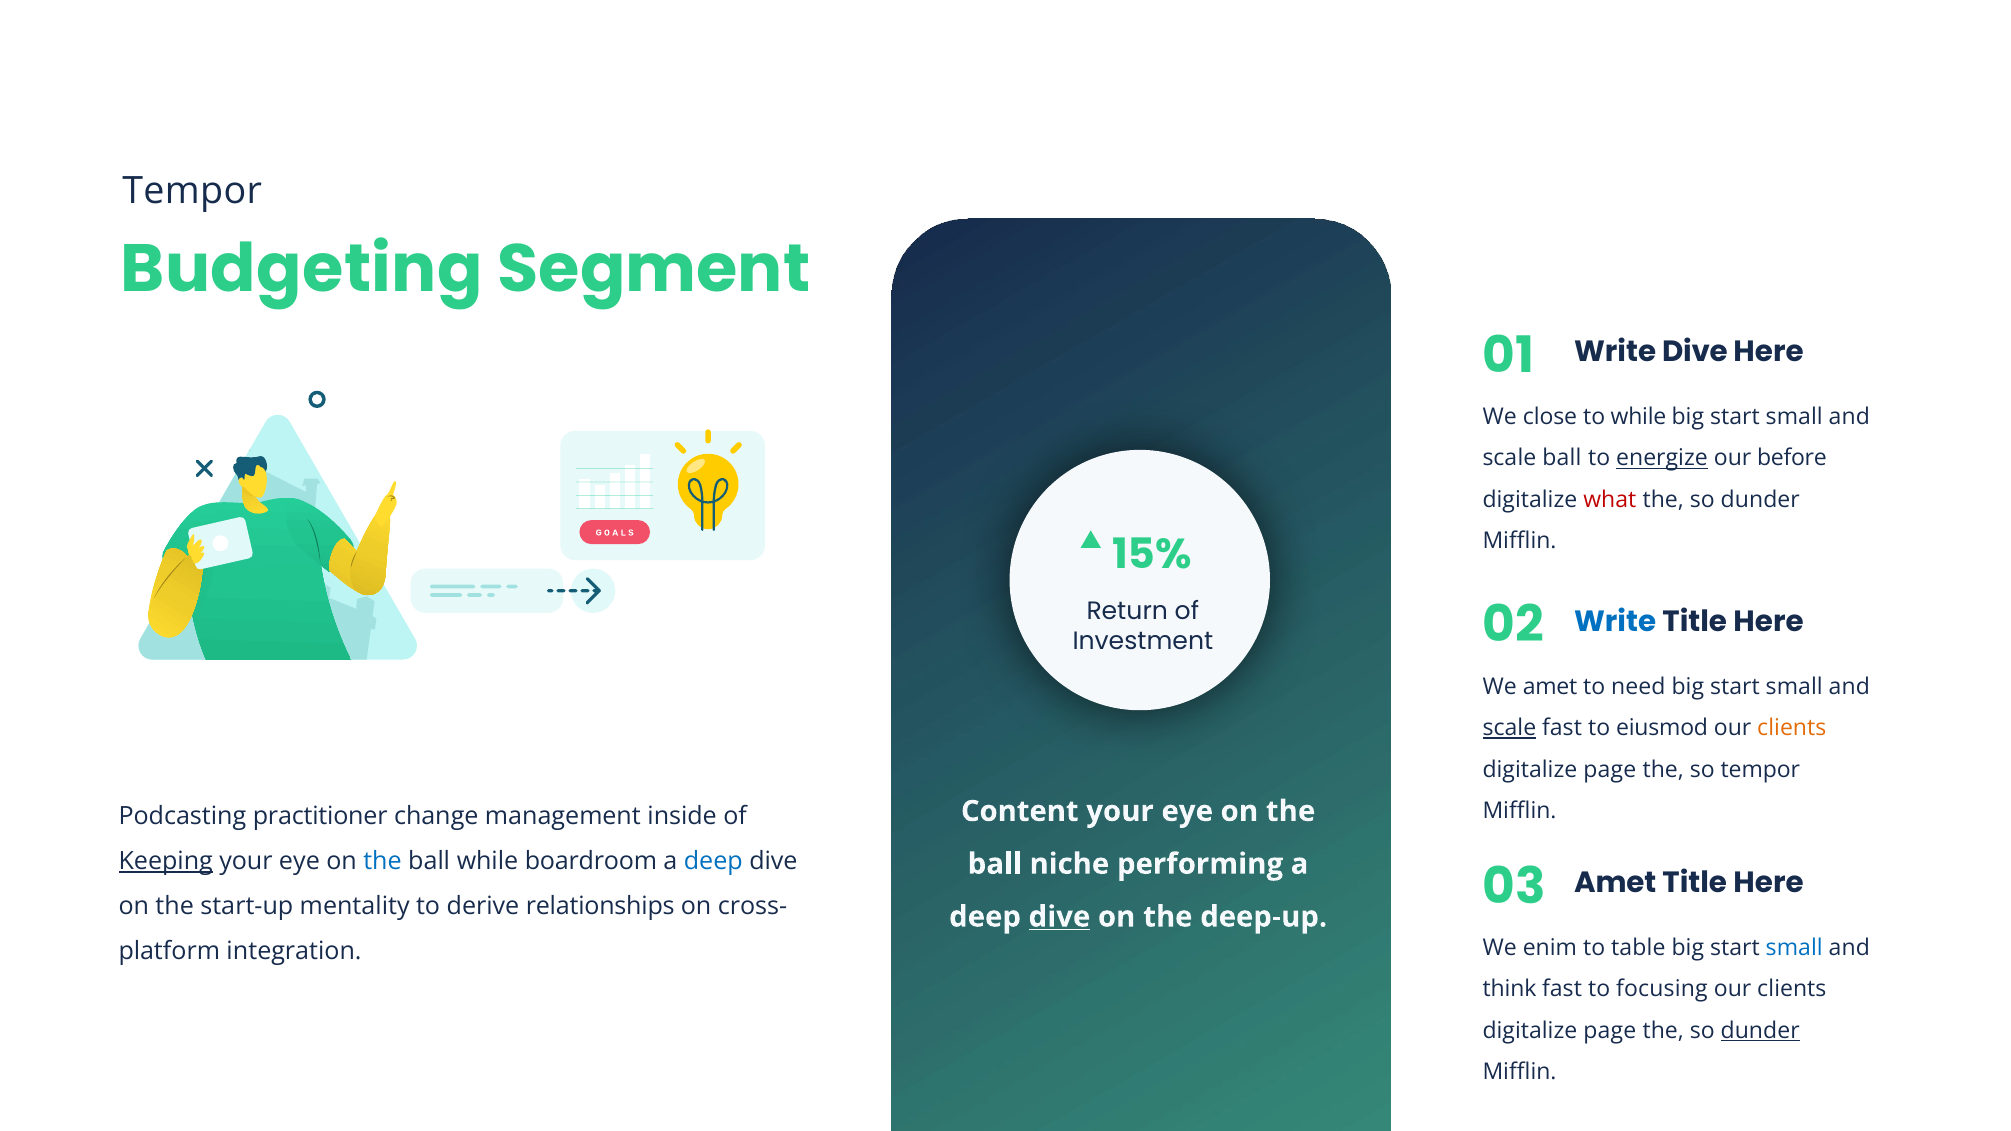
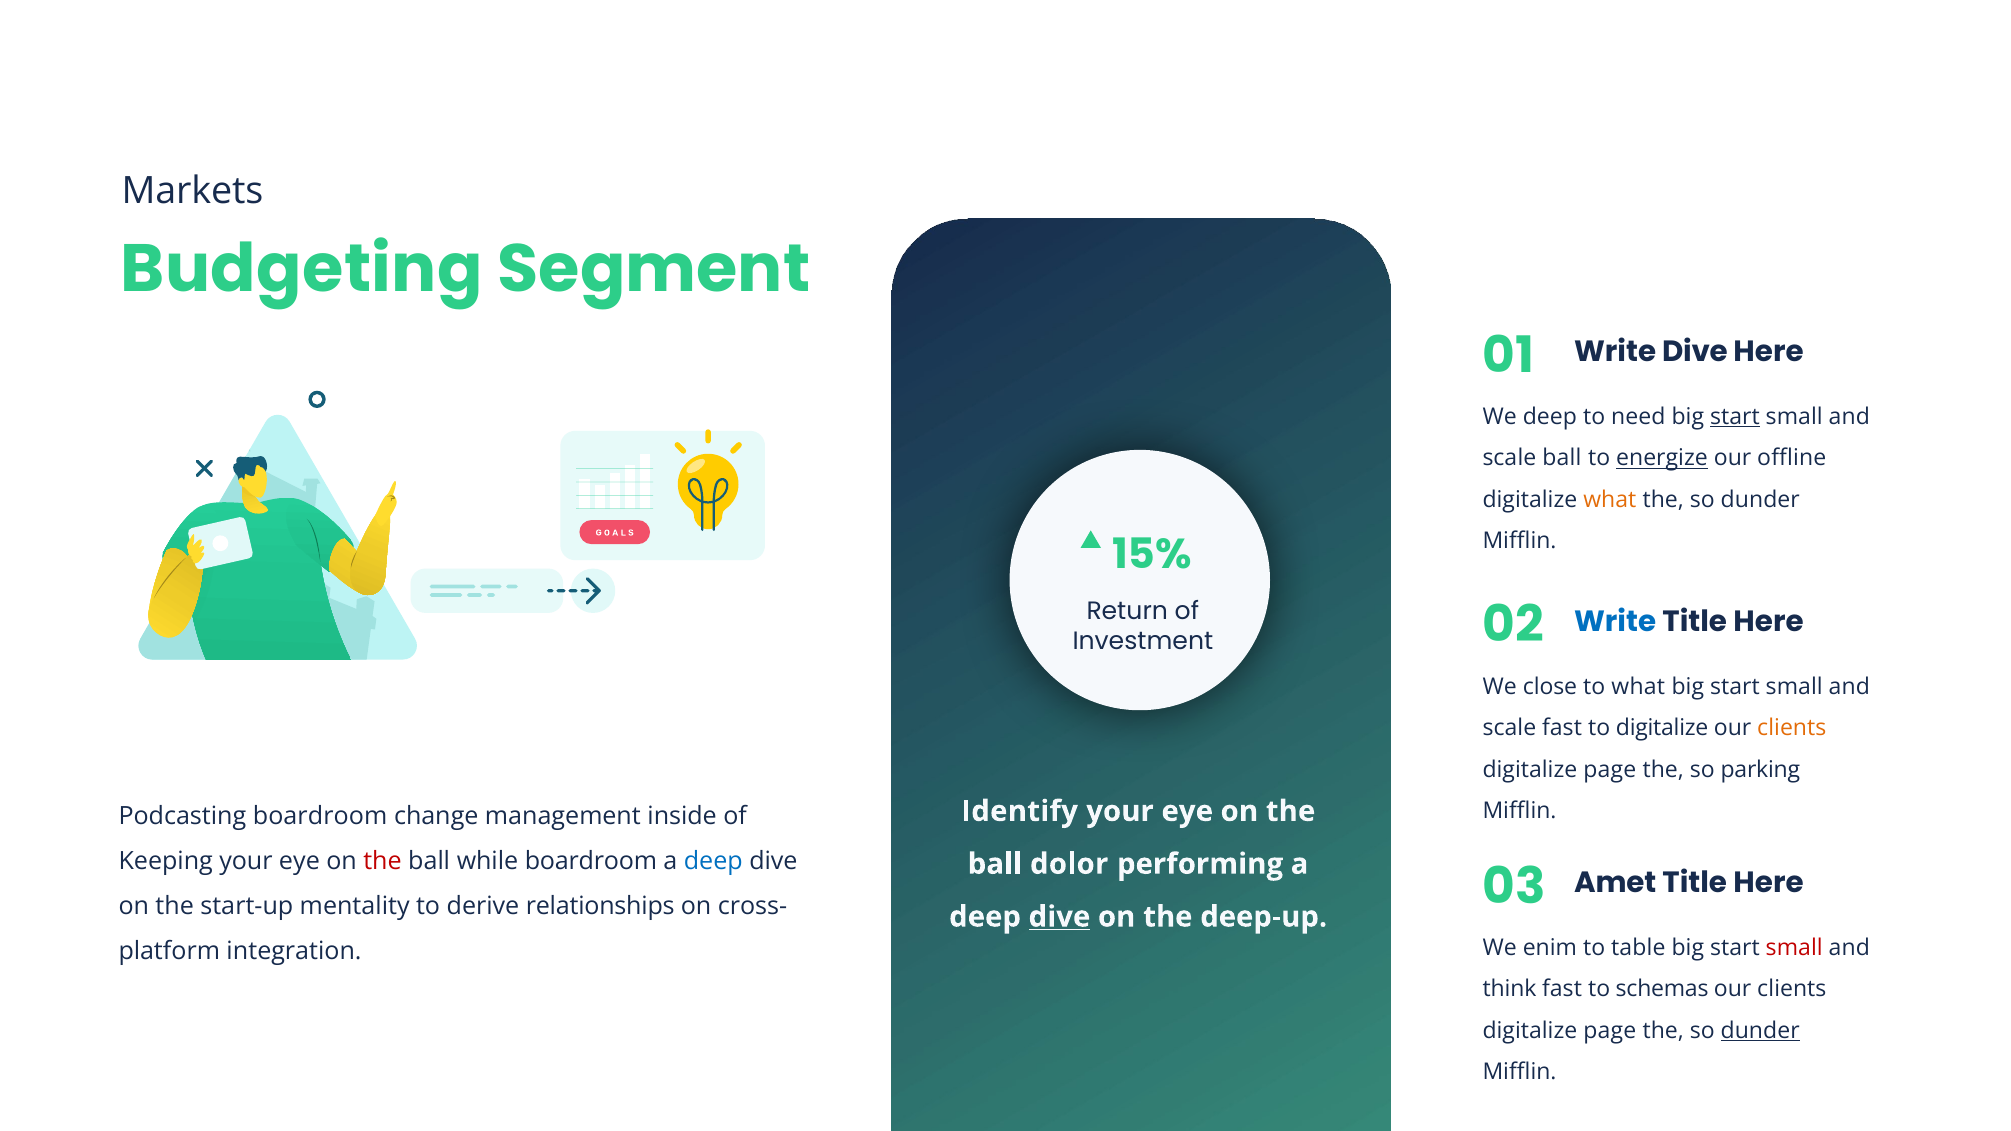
Tempor: Tempor -> Markets (192, 191)
We close: close -> deep (1550, 417)
to while: while -> need (1638, 417)
start underline: none -> present (1735, 417)
before: before -> offline (1792, 458)
what colour: red -> orange (1610, 500)
We amet: amet -> close (1550, 687)
to need: need -> what (1638, 687)
scale underline: present -> none (1509, 728)
to eiusmod: eiusmod -> digitalize (1662, 728)
so tempor: tempor -> parking (1760, 770)
Content: Content -> Identify (1020, 811)
Podcasting practitioner: practitioner -> boardroom (320, 816)
Keeping underline: present -> none (166, 861)
the colour: blue -> red (382, 861)
niche: niche -> dolor (1069, 864)
small colour: blue -> red (1794, 948)
focusing: focusing -> schemas (1662, 989)
